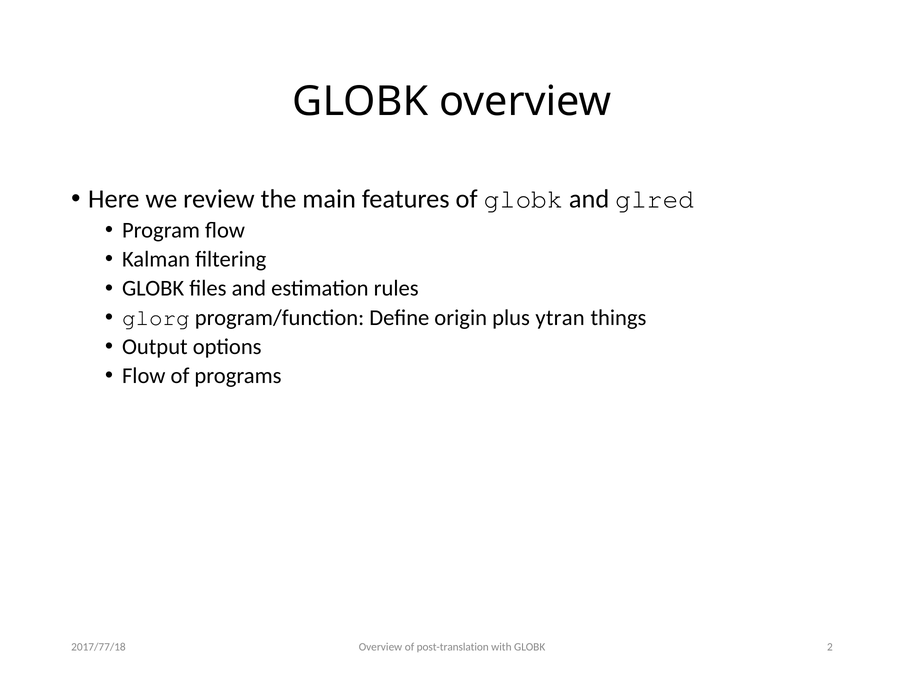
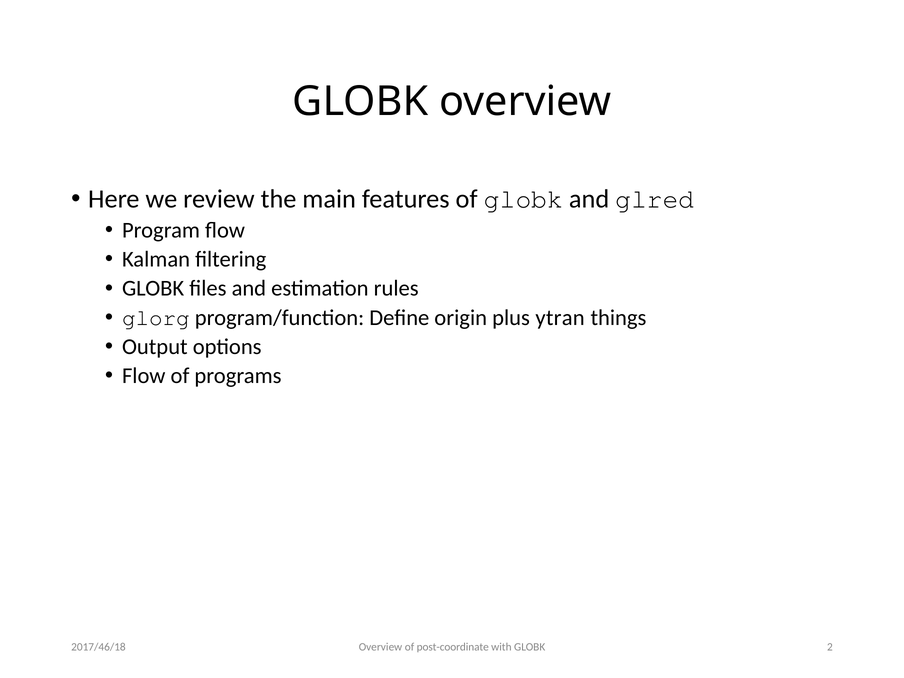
2017/77/18: 2017/77/18 -> 2017/46/18 (98, 647)
post-translation: post-translation -> post-coordinate (453, 647)
